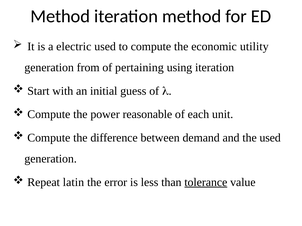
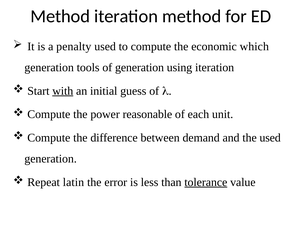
electric: electric -> penalty (74, 47)
utility: utility -> which (254, 47)
from: from -> tools (88, 68)
of pertaining: pertaining -> generation (140, 68)
with underline: none -> present (63, 91)
